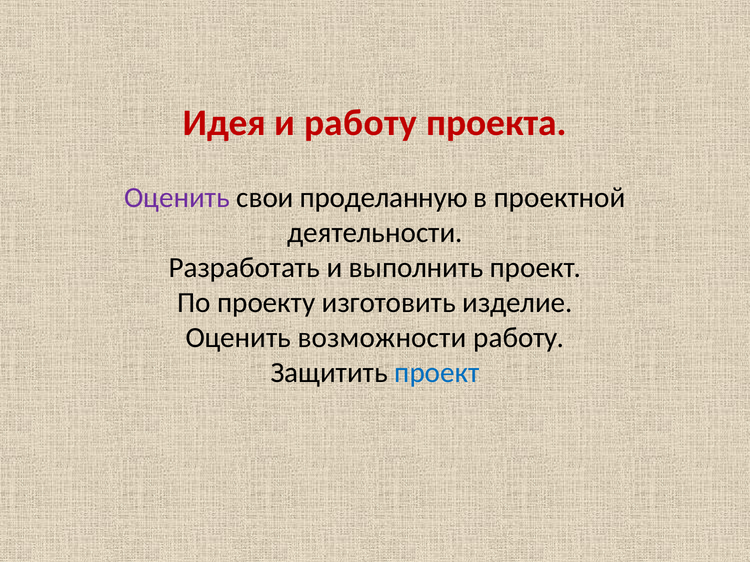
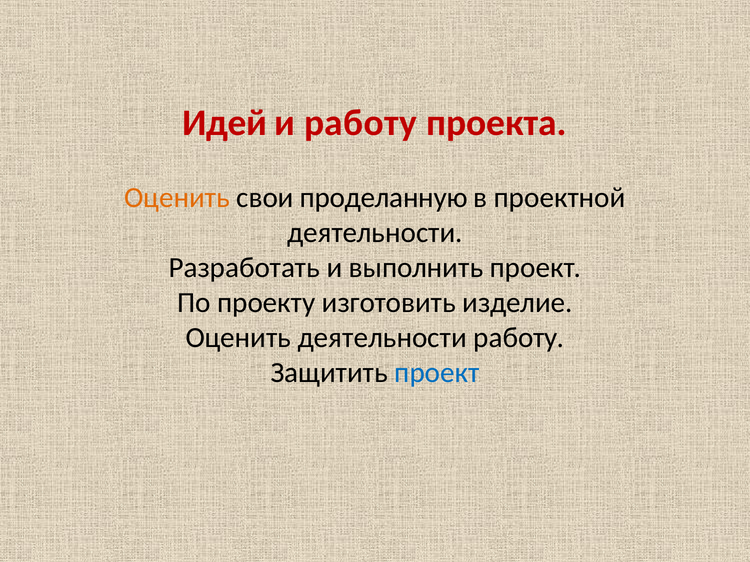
Идея: Идея -> Идей (225, 123)
Оценить colour: purple -> orange (177, 198)
Оценить возможности: возможности -> деятельности (382, 338)
